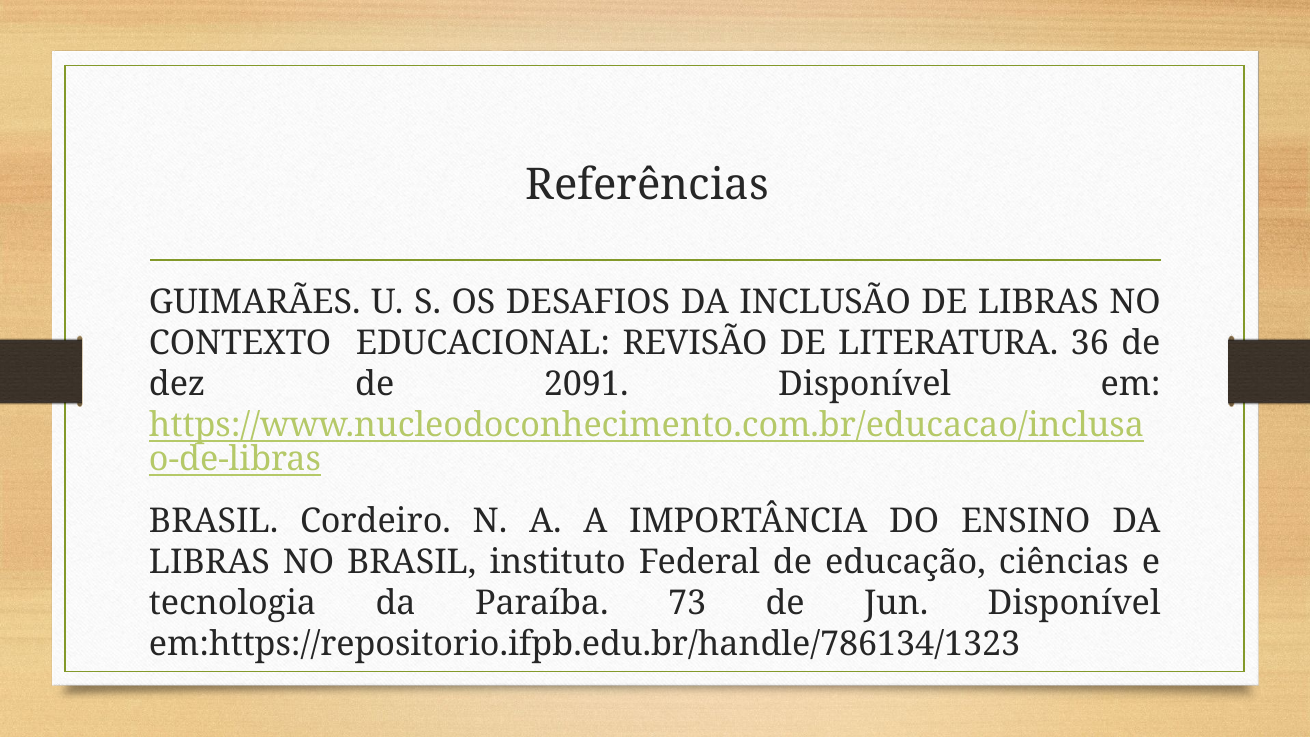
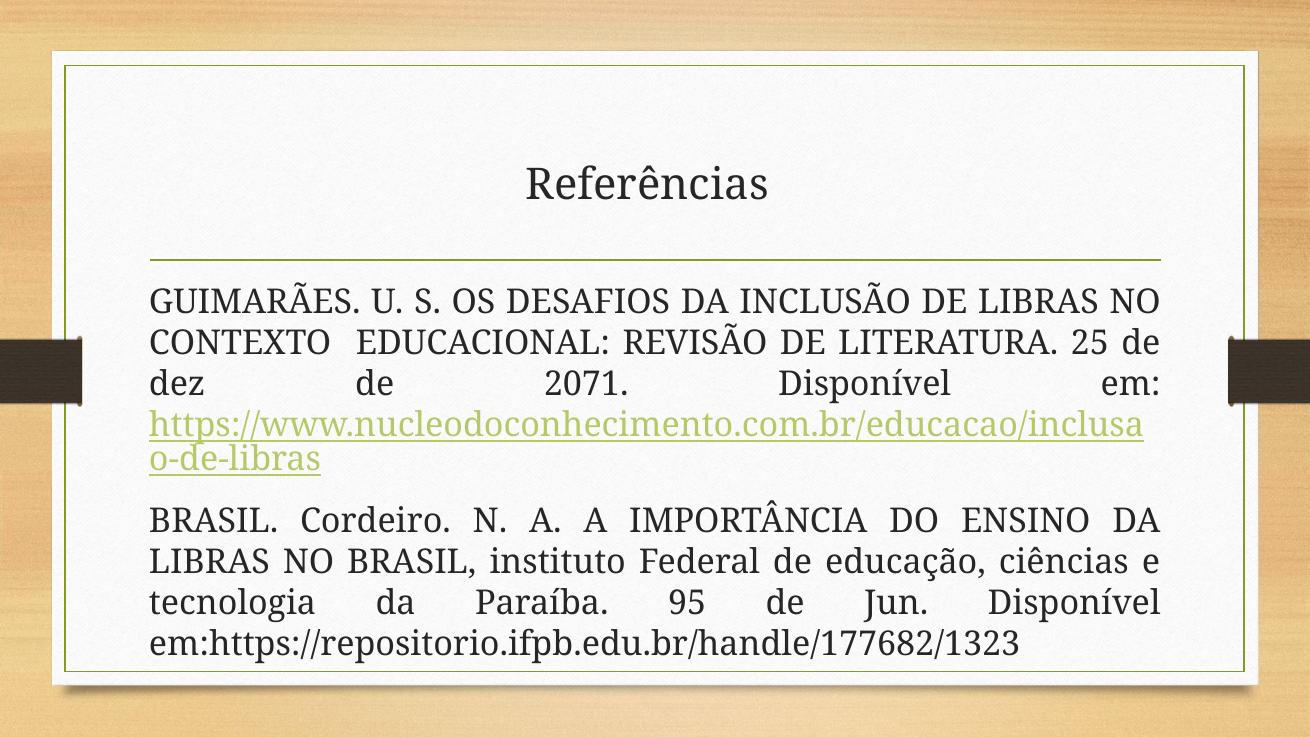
36: 36 -> 25 (1090, 343)
2091: 2091 -> 2071 (586, 384)
73: 73 -> 95 (687, 603)
em:https://repositorio.ifpb.edu.br/handle/786134/1323: em:https://repositorio.ifpb.edu.br/handle/786134/1323 -> em:https://repositorio.ifpb.edu.br/handle/177682/1323 (585, 644)
